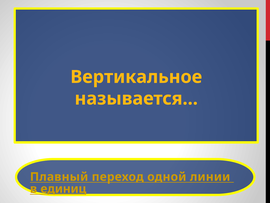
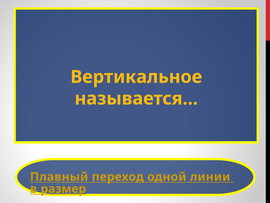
единиц: единиц -> размер (63, 188)
